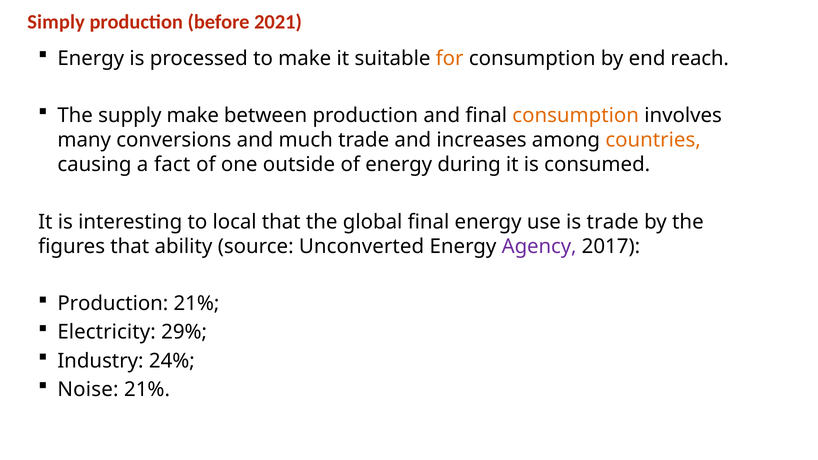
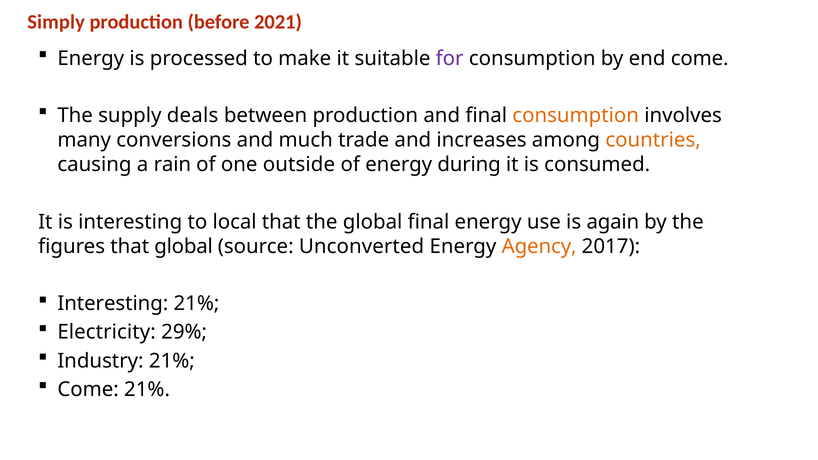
for colour: orange -> purple (450, 58)
end reach: reach -> come (700, 58)
supply make: make -> deals (193, 116)
fact: fact -> rain (172, 165)
is trade: trade -> again (613, 222)
that ability: ability -> global (184, 246)
Agency colour: purple -> orange (539, 246)
Production: Production -> Interesting (113, 304)
Industry 24%: 24% -> 21% (172, 361)
Noise: Noise -> Come (88, 390)
